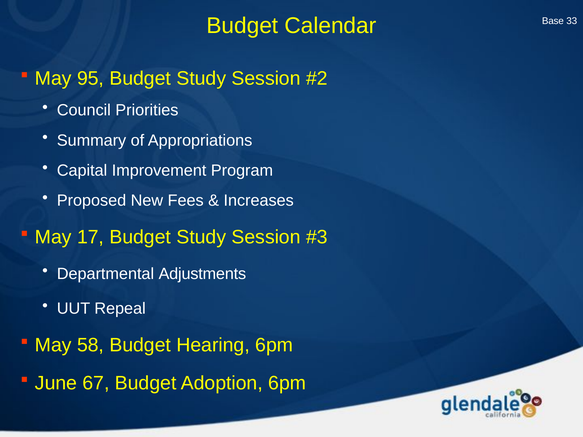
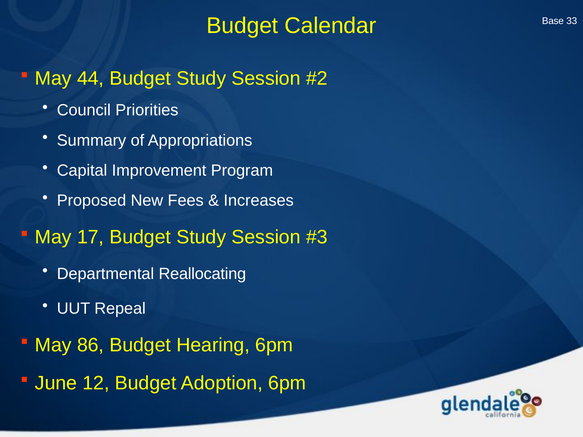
95: 95 -> 44 (91, 78)
Adjustments: Adjustments -> Reallocating (202, 274)
58: 58 -> 86 (91, 345)
67: 67 -> 12 (96, 383)
